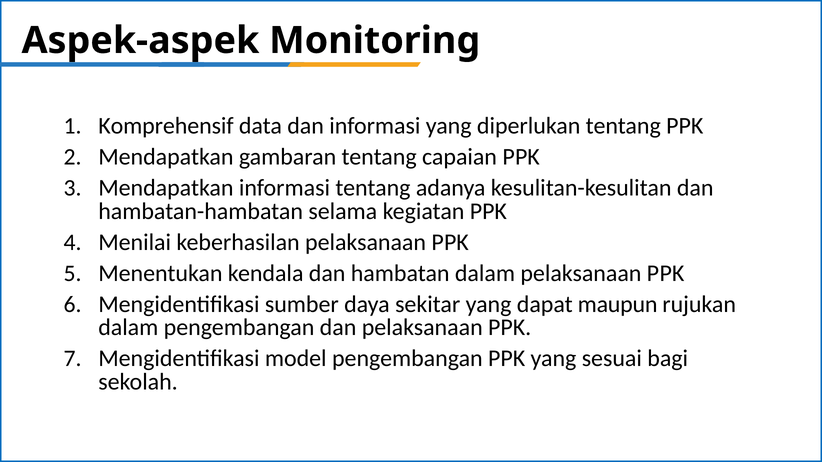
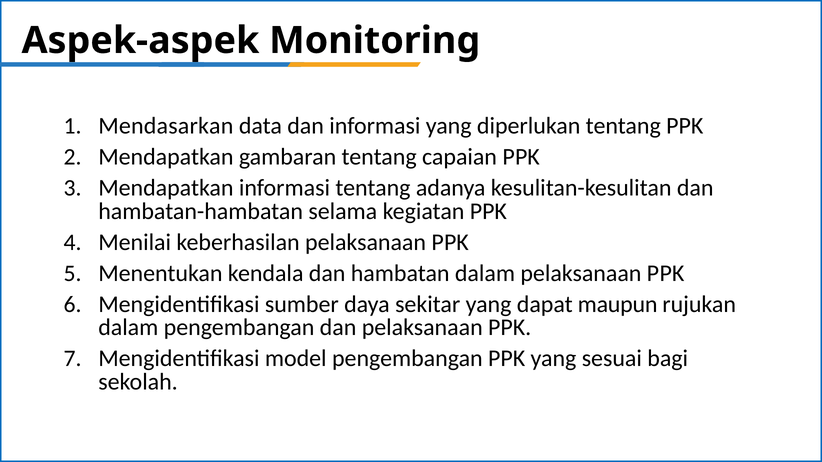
Komprehensif: Komprehensif -> Mendasarkan (166, 126)
